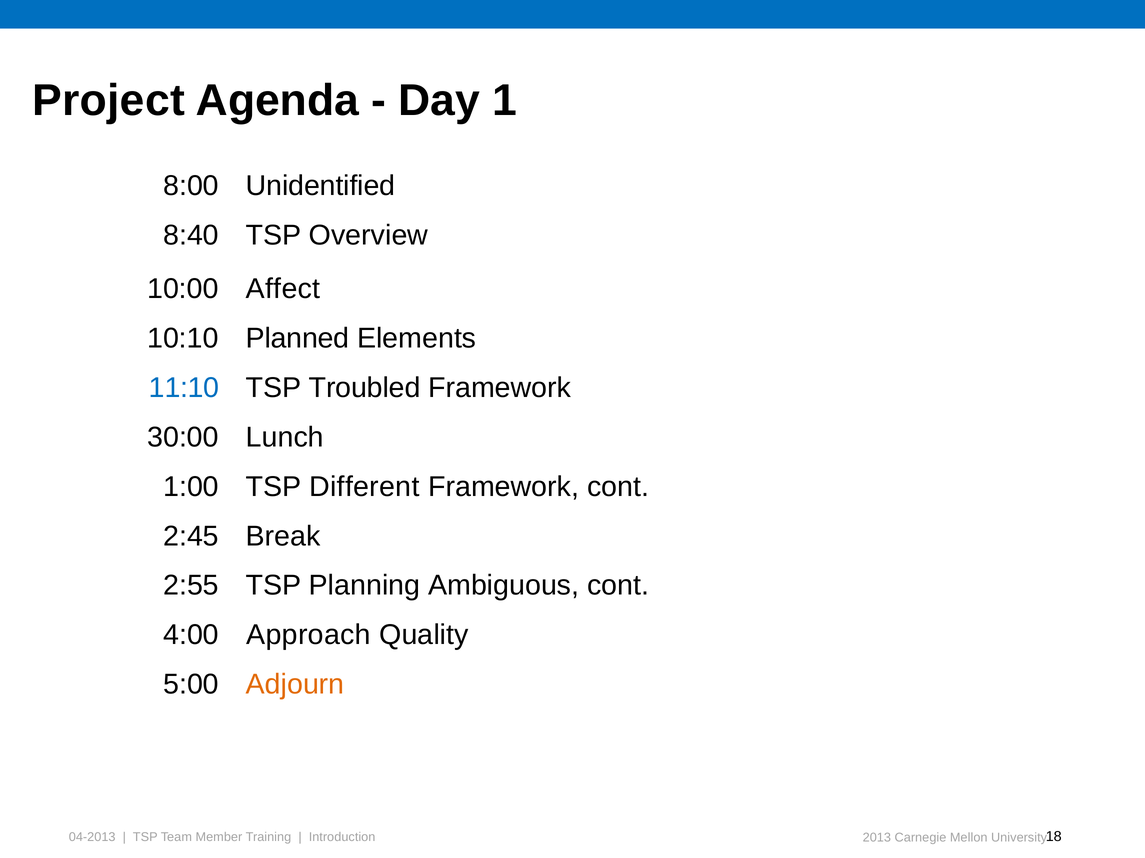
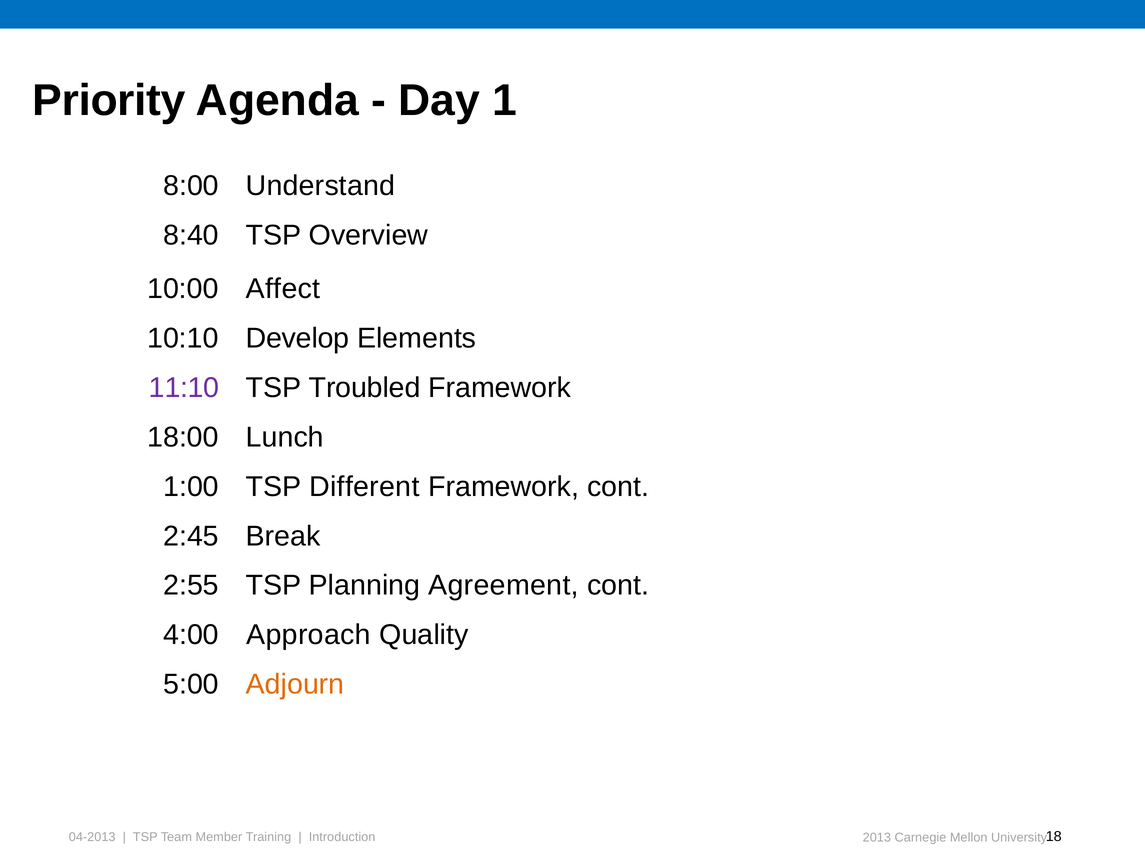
Project: Project -> Priority (109, 101)
Unidentified: Unidentified -> Understand (320, 186)
Planned: Planned -> Develop (298, 339)
11:10 colour: blue -> purple (184, 388)
30:00: 30:00 -> 18:00 (183, 438)
Ambiguous: Ambiguous -> Agreement (504, 586)
